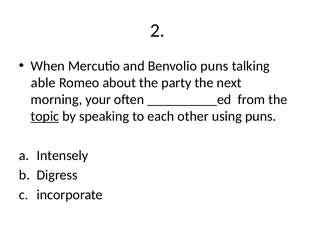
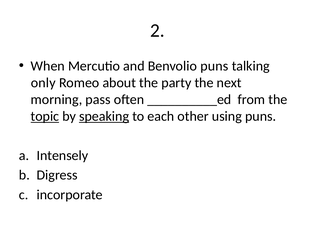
able: able -> only (43, 83)
your: your -> pass (98, 100)
speaking underline: none -> present (104, 116)
